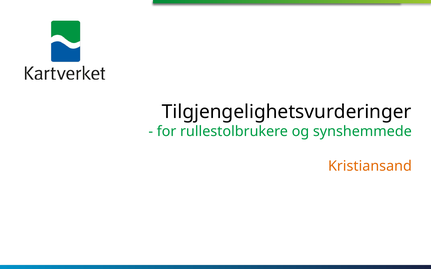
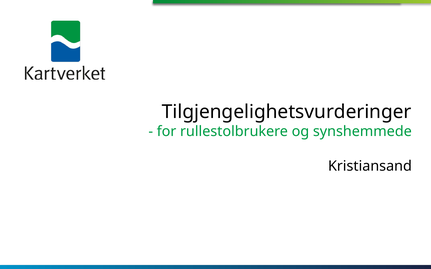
Kristiansand colour: orange -> black (370, 166)
